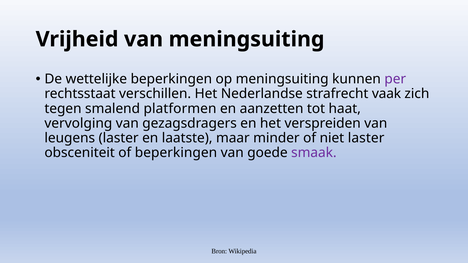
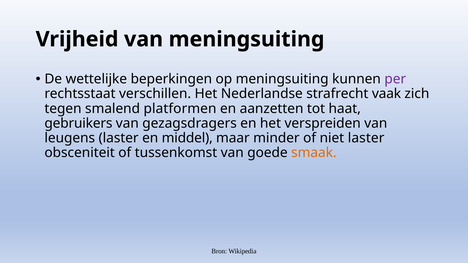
vervolging: vervolging -> gebruikers (78, 123)
laatste: laatste -> middel (187, 138)
of beperkingen: beperkingen -> tussenkomst (176, 153)
smaak colour: purple -> orange (314, 153)
